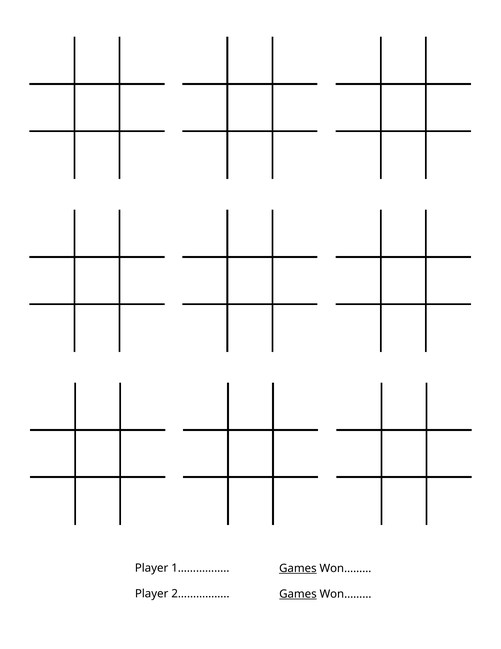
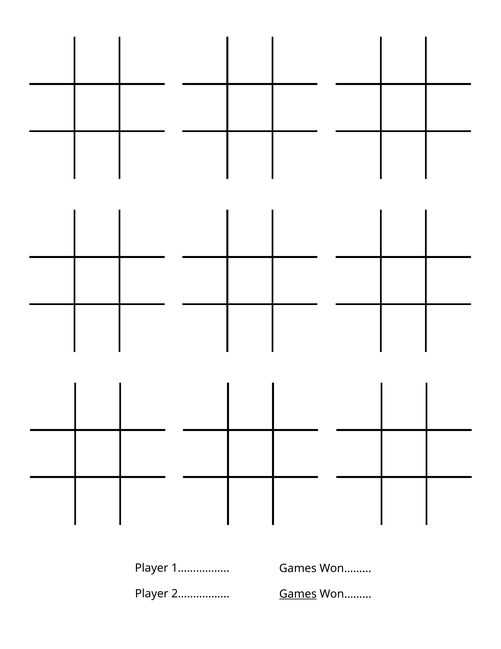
Games underline: present -> none (298, 568)
